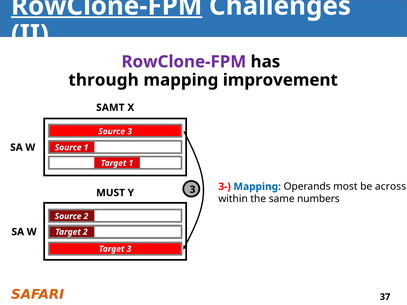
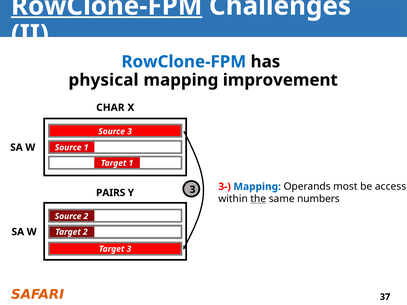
RowClone-FPM colour: purple -> blue (184, 62)
through: through -> physical (104, 80)
SAMT: SAMT -> CHAR (110, 108)
across: across -> access (391, 187)
MUST: MUST -> PAIRS (111, 193)
the underline: none -> present (258, 199)
